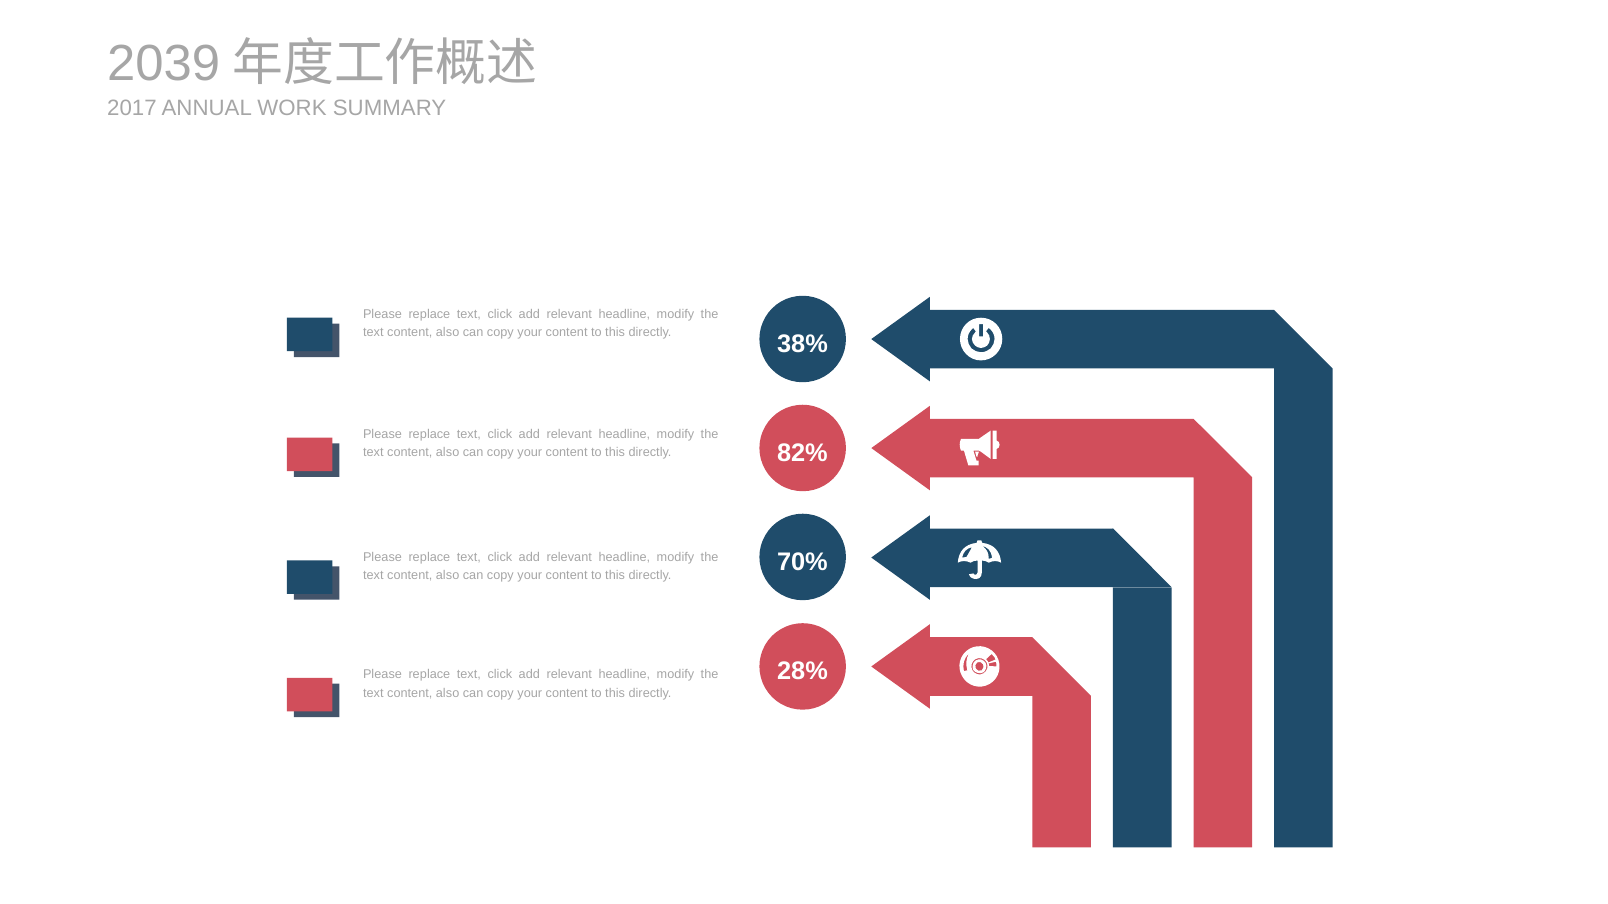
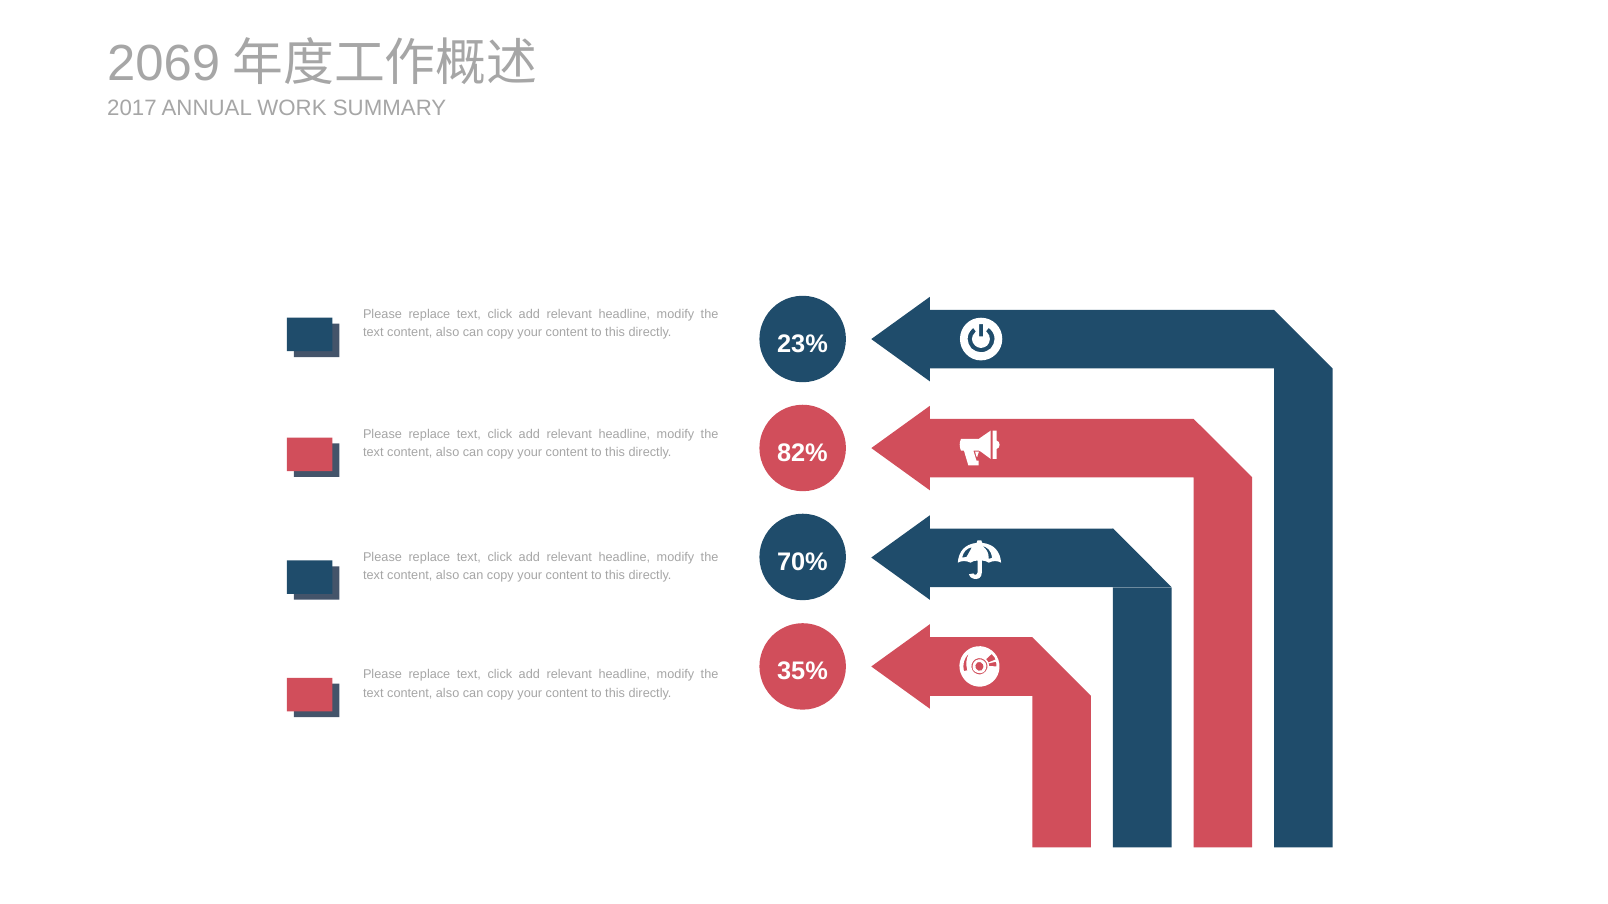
2039: 2039 -> 2069 (164, 63)
38%: 38% -> 23% (803, 344)
28%: 28% -> 35% (803, 671)
